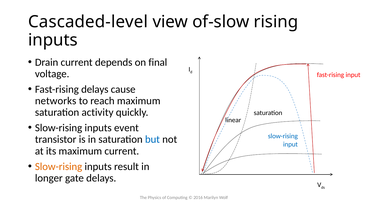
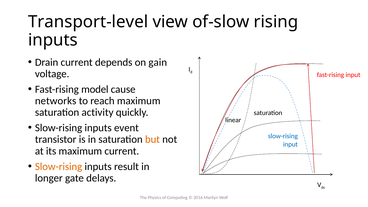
Cascaded-level: Cascaded-level -> Transport-level (88, 22)
final: final -> gain (158, 62)
Fast-rising delays: delays -> model (95, 89)
but colour: blue -> orange (152, 139)
